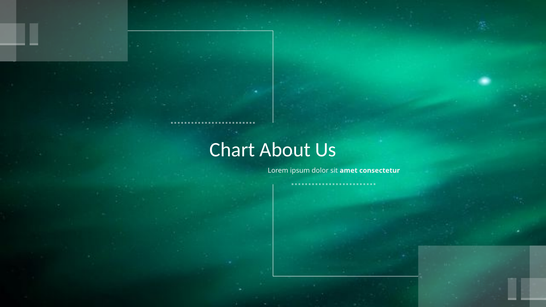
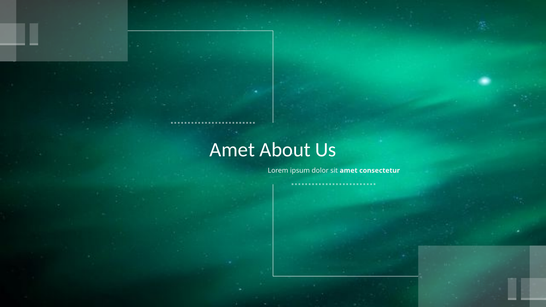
Chart: Chart -> Amet (232, 150)
